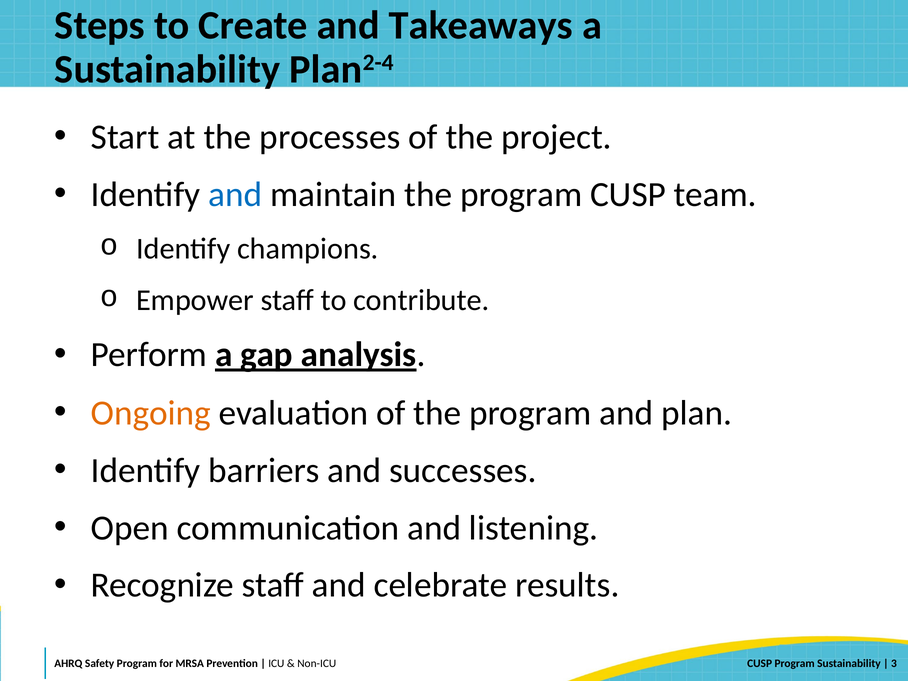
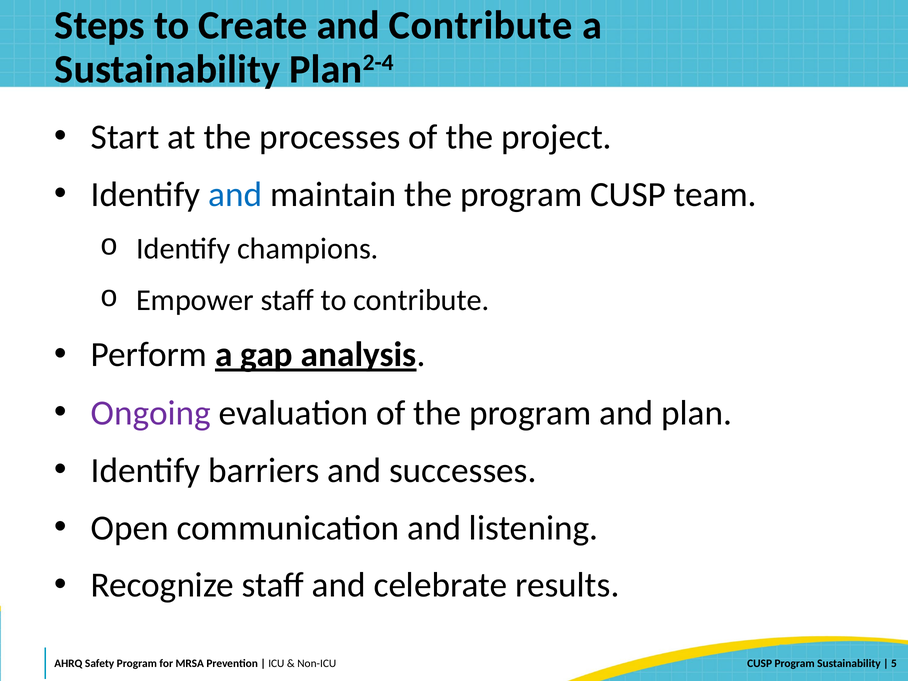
and Takeaways: Takeaways -> Contribute (481, 26)
Ongoing colour: orange -> purple (151, 413)
3: 3 -> 5 (894, 664)
